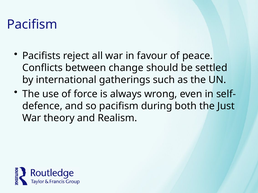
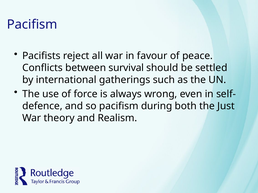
change: change -> survival (126, 68)
